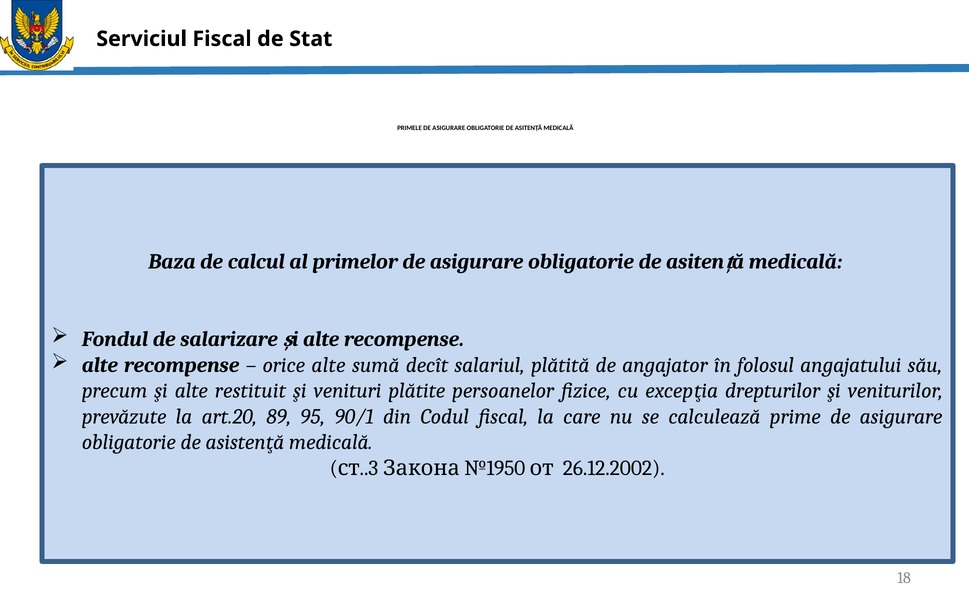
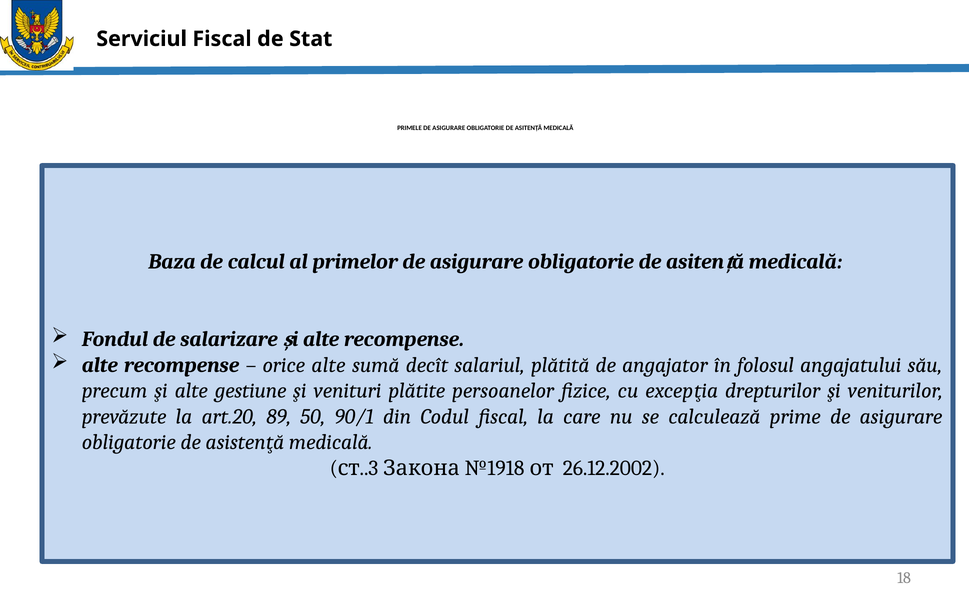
restituit: restituit -> gestiune (251, 391)
95: 95 -> 50 (313, 417)
№1950: №1950 -> №1918 (495, 469)
